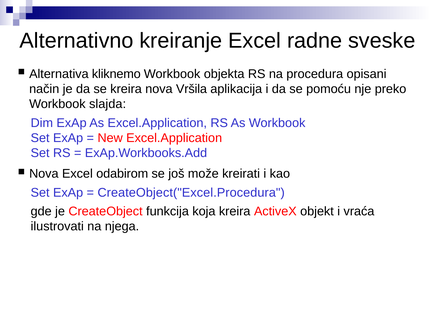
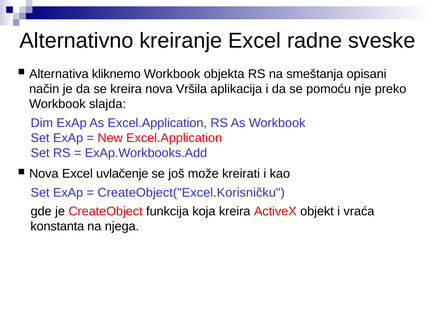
procedura: procedura -> smeštanja (315, 74)
odabirom: odabirom -> uvlačenje (122, 174)
CreateObject("Excel.Procedura: CreateObject("Excel.Procedura -> CreateObject("Excel.Korisničku (191, 193)
ilustrovati: ilustrovati -> konstanta (57, 226)
